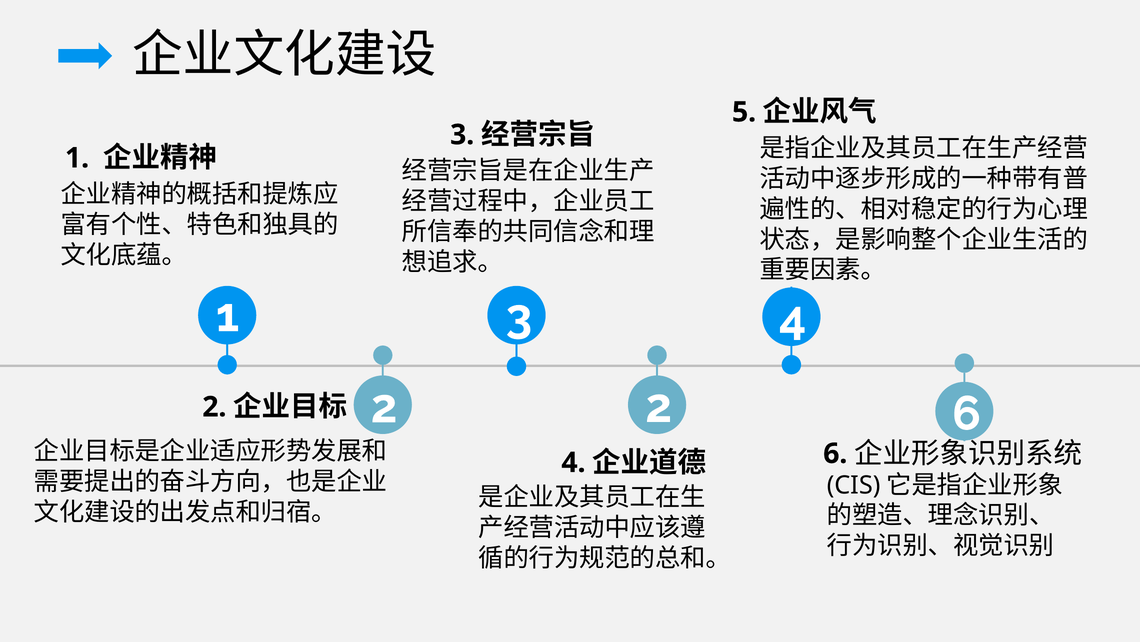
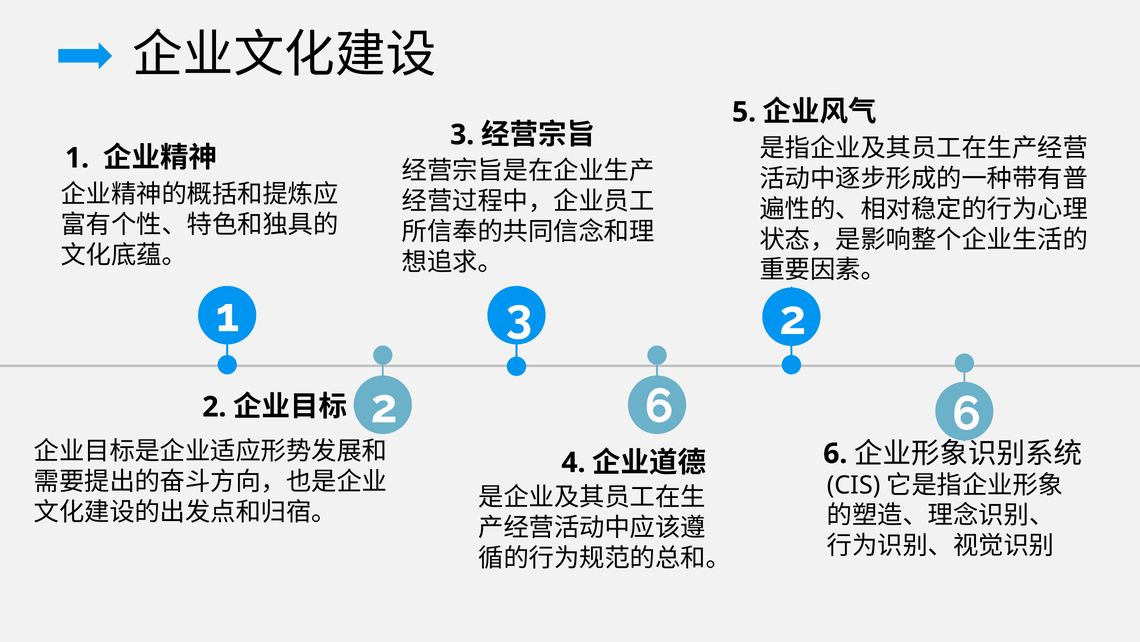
3 4: 4 -> 2 (793, 318)
2 2: 2 -> 6 (659, 406)
